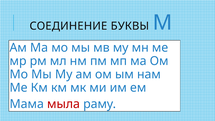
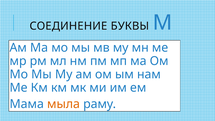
мыла colour: red -> orange (64, 104)
